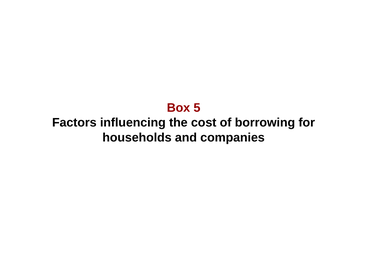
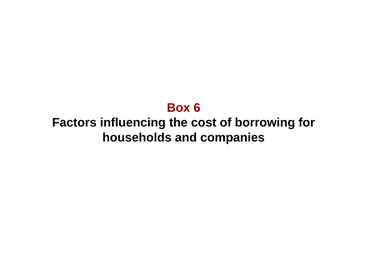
5: 5 -> 6 (197, 108)
